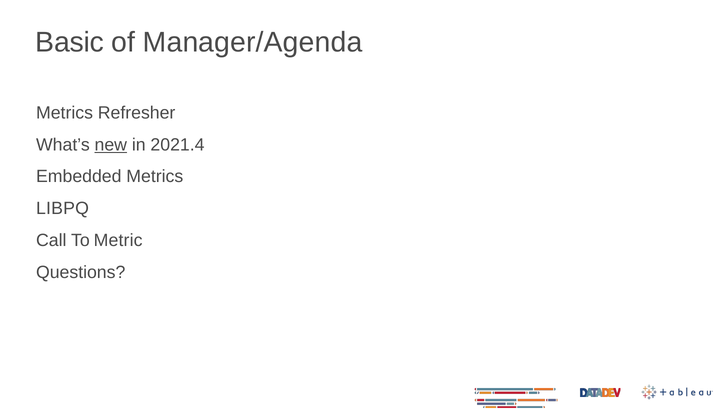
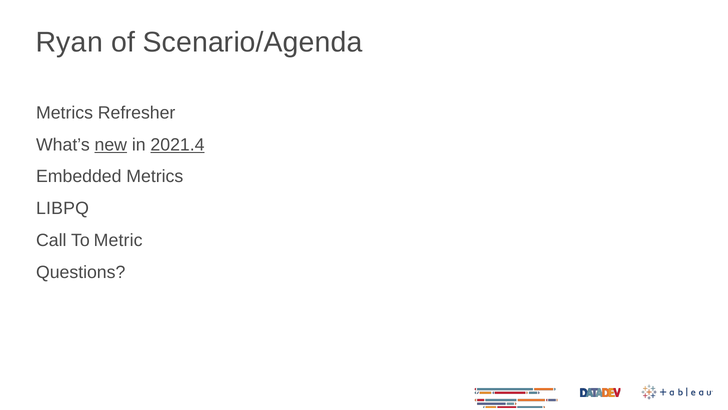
Basic: Basic -> Ryan (69, 42)
Manager/Agenda: Manager/Agenda -> Scenario/Agenda (253, 42)
2021.4 underline: none -> present (178, 145)
